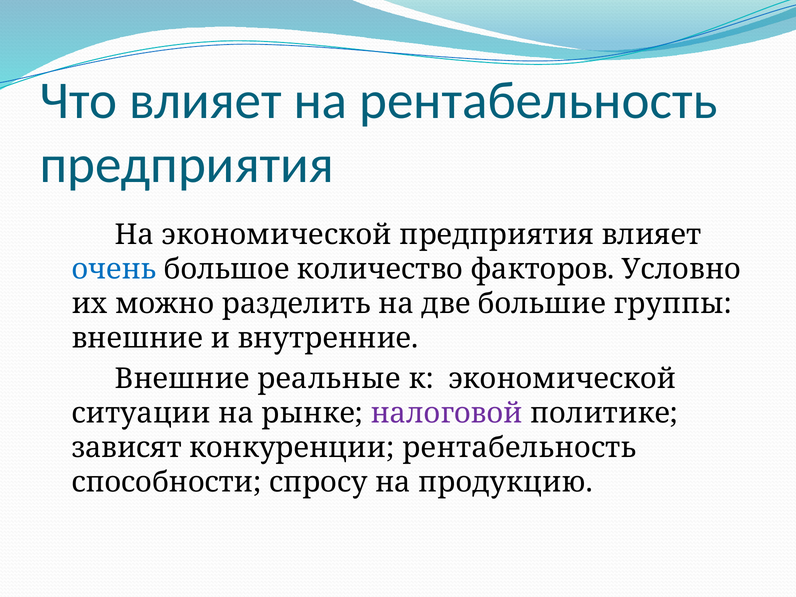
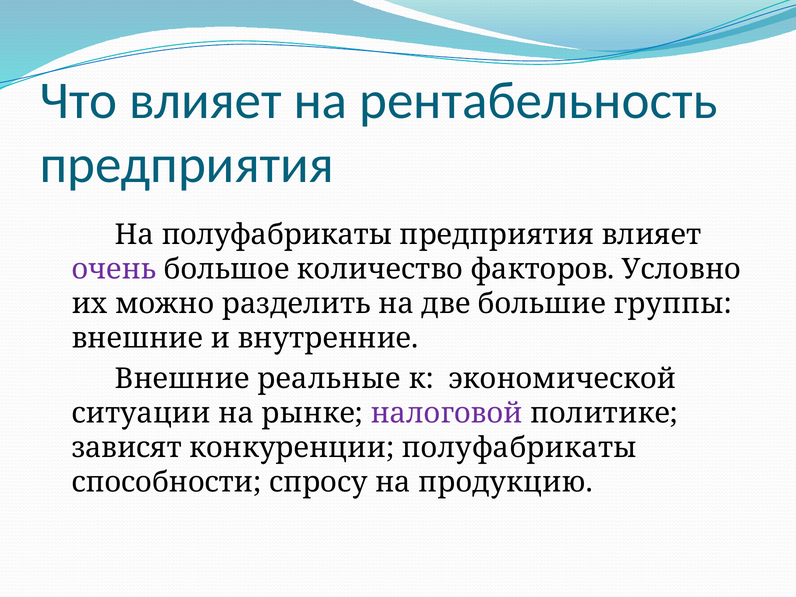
На экономической: экономической -> полуфабрикаты (277, 235)
очень colour: blue -> purple (114, 269)
конкуренции рентабельность: рентабельность -> полуфабрикаты (519, 448)
